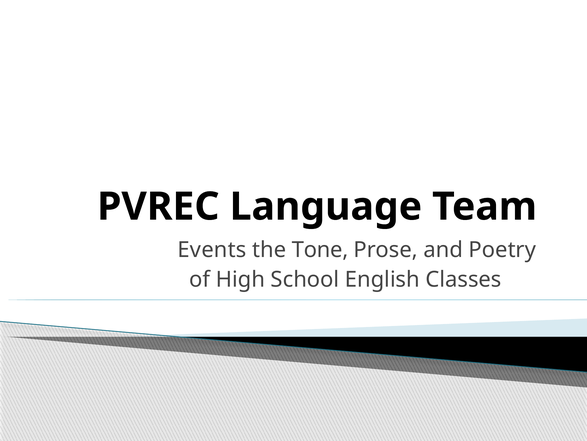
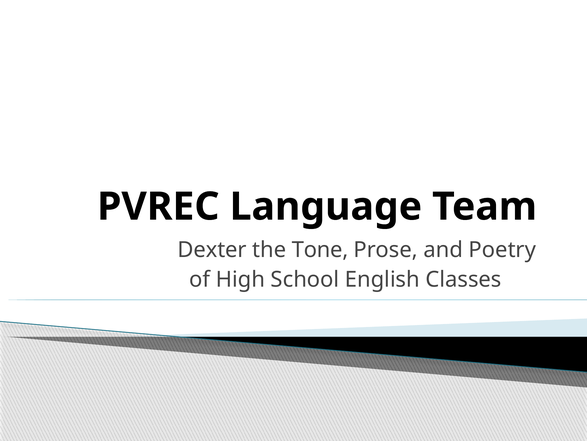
Events: Events -> Dexter (212, 249)
